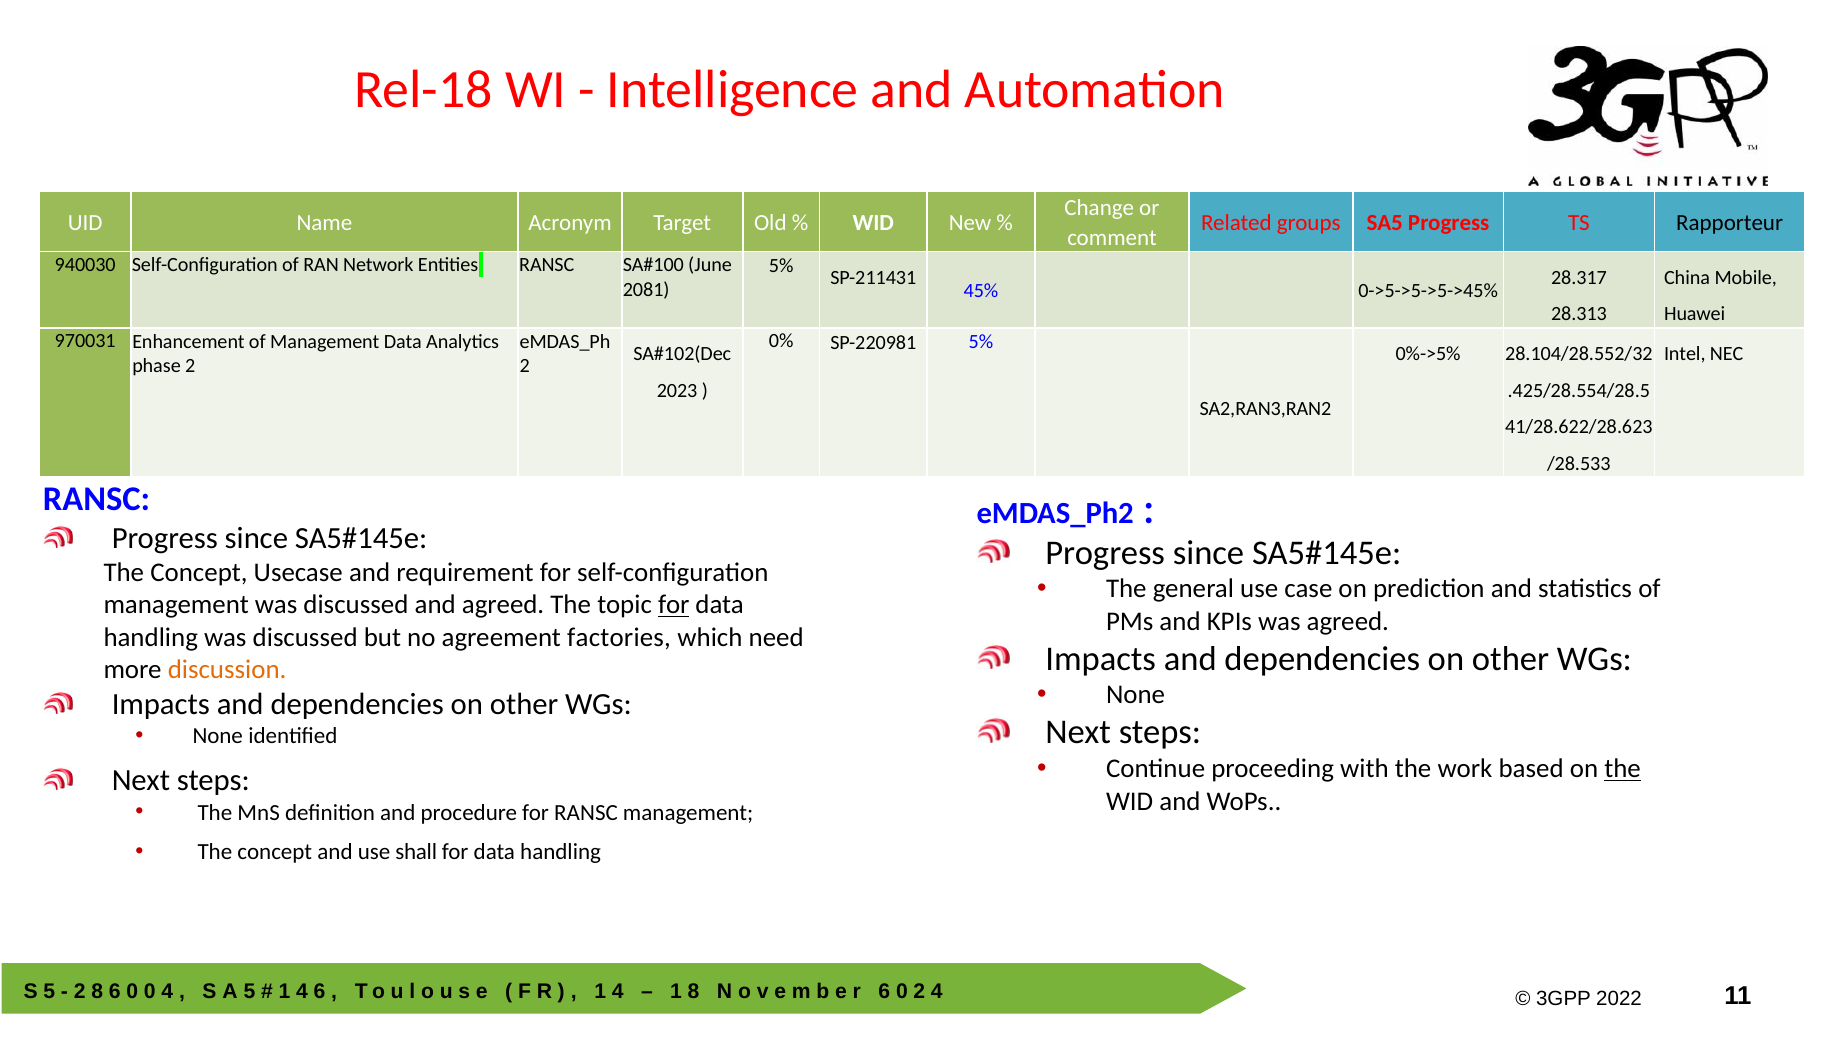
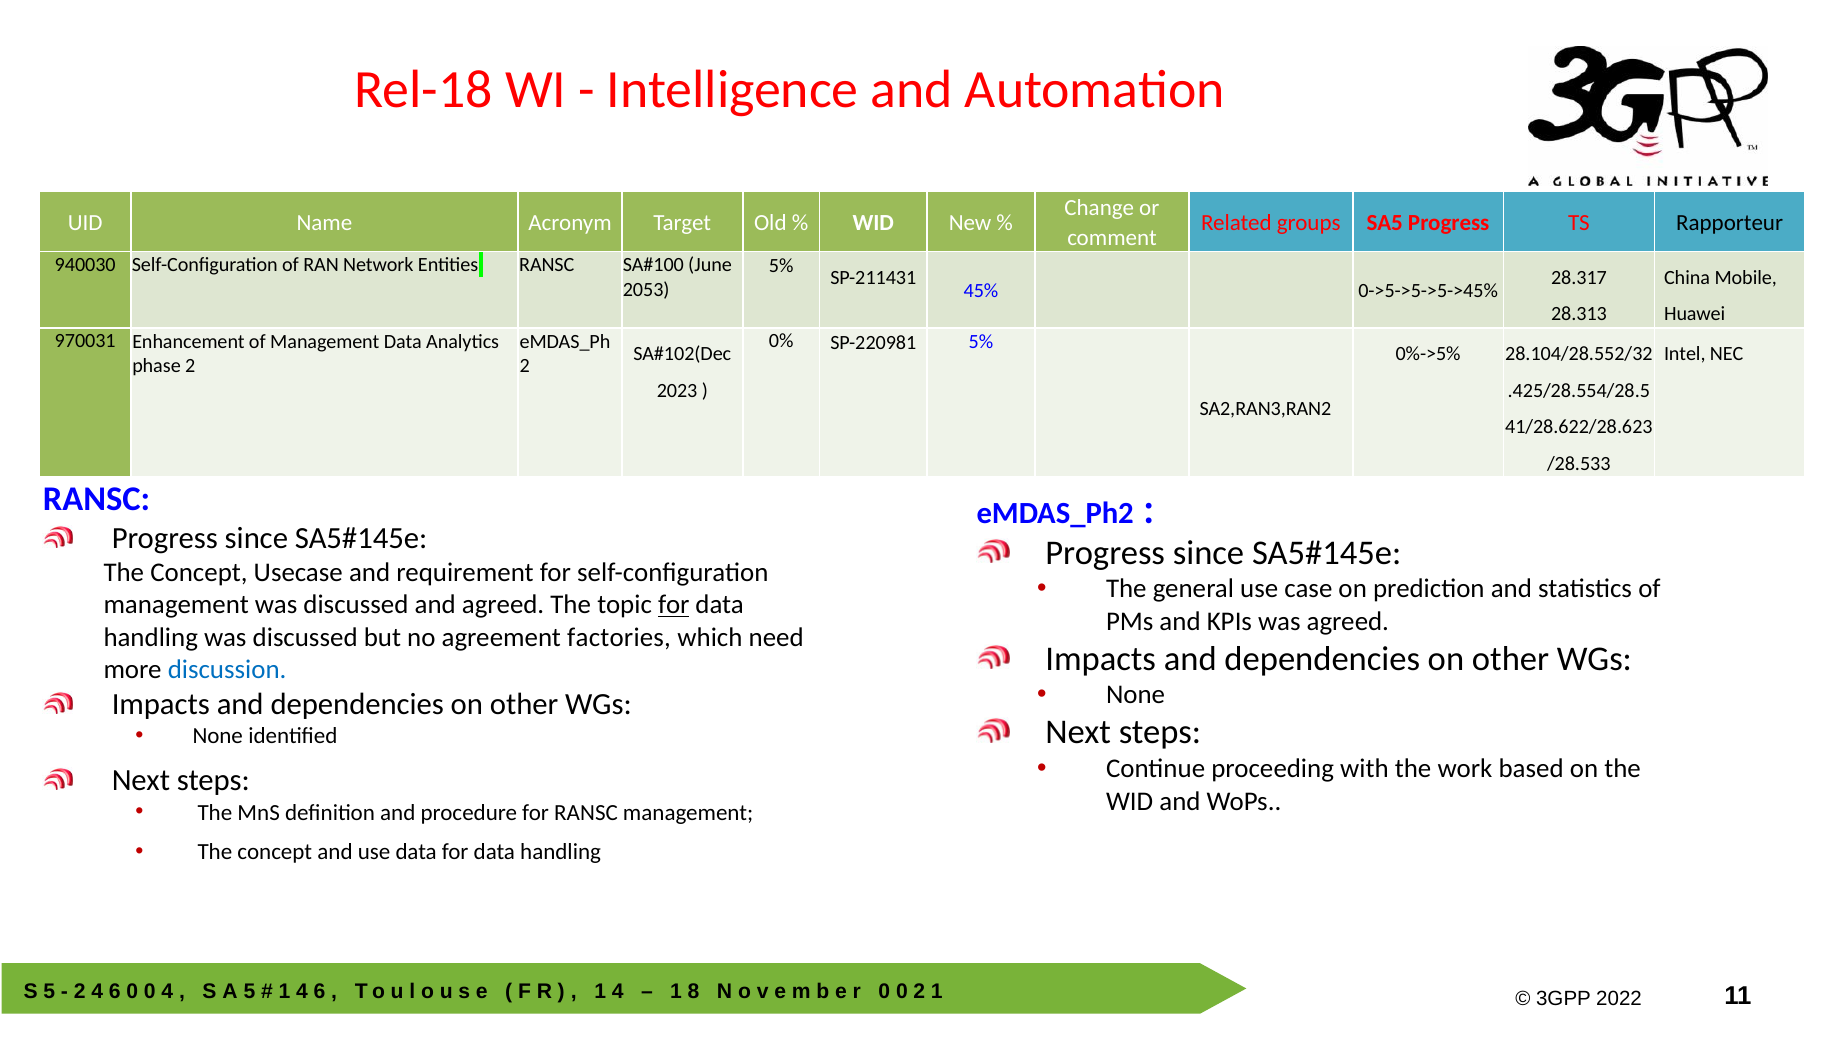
2081: 2081 -> 2053 (646, 289)
discussion colour: orange -> blue (227, 670)
the underline: present -> none (1623, 769)
use shall: shall -> data (416, 852)
2 8: 8 -> 4 (97, 991)
6: 6 -> 0 (884, 991)
2 4: 4 -> 1 (937, 991)
